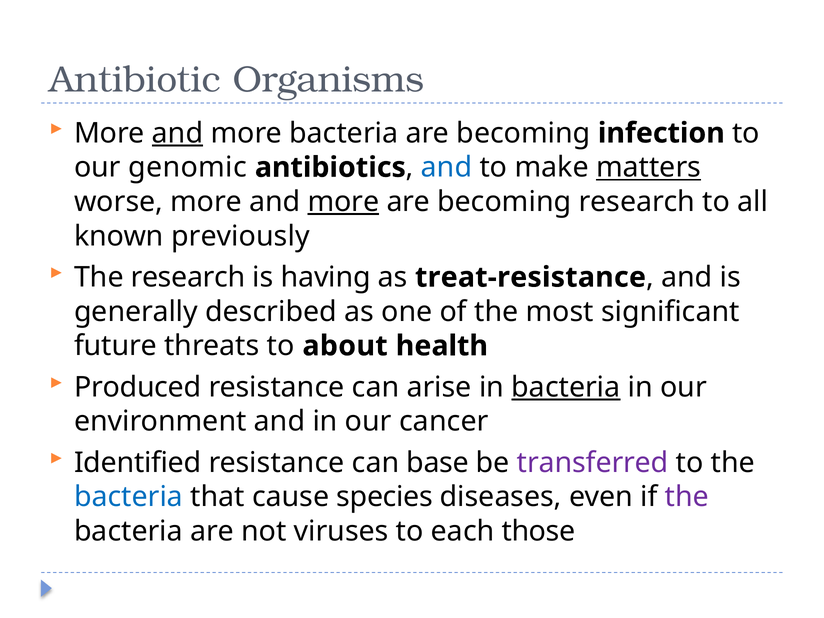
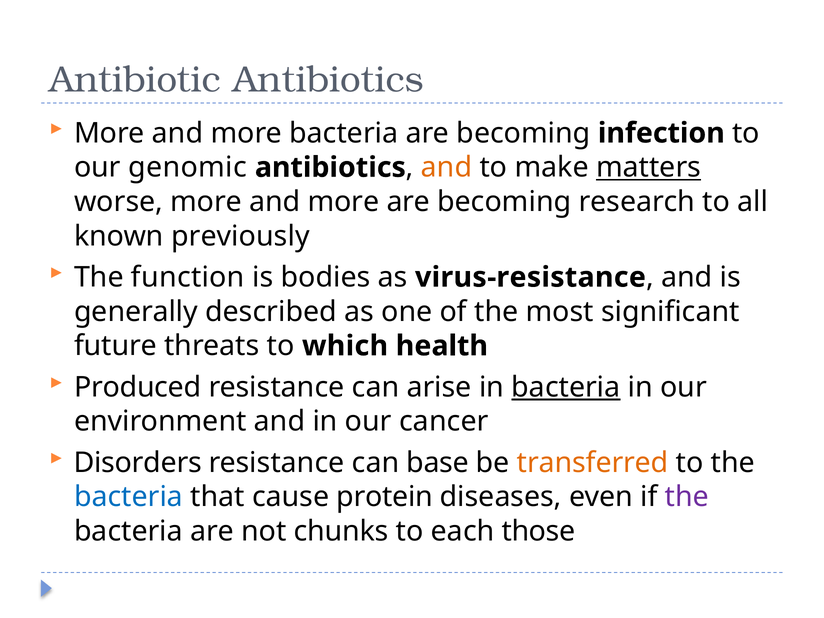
Antibiotic Organisms: Organisms -> Antibiotics (328, 79)
and underline: present -> none (178, 133)
and colour: blue -> orange (447, 167)
more underline: present -> none (343, 202)
The research: research -> function (188, 277)
having: having -> bodies (326, 277)
treat-resistance: treat-resistance -> virus-resistance (530, 277)
about: about -> which (345, 346)
Identified: Identified -> Disorders (138, 463)
transferred colour: purple -> orange (593, 463)
species: species -> protein (385, 497)
viruses: viruses -> chunks (341, 531)
